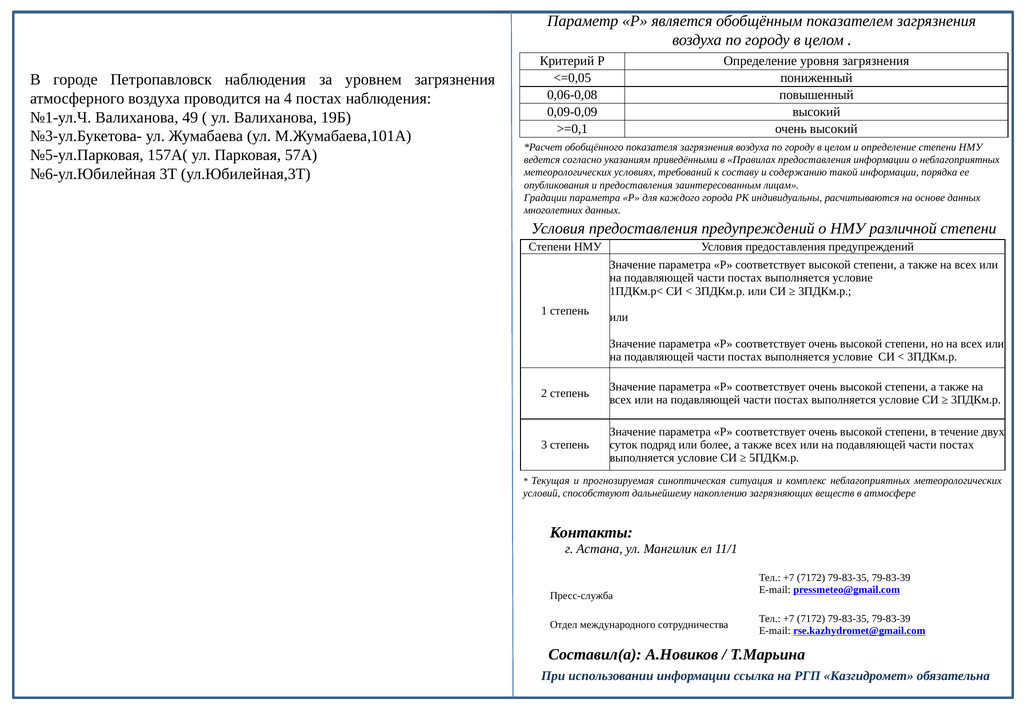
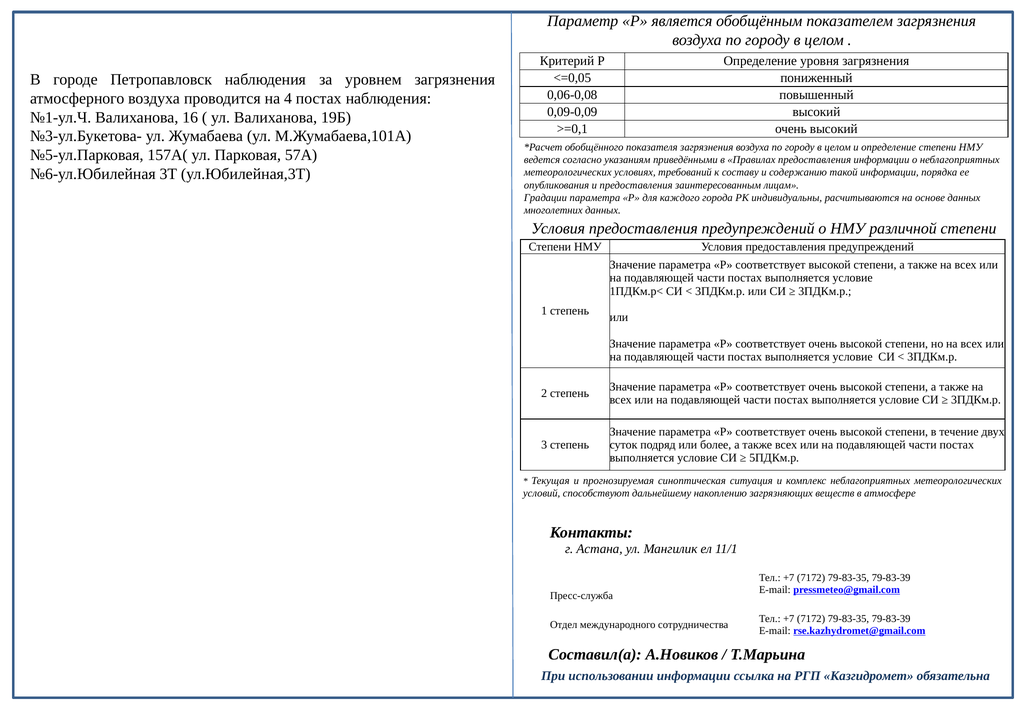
49: 49 -> 16 (190, 117)
